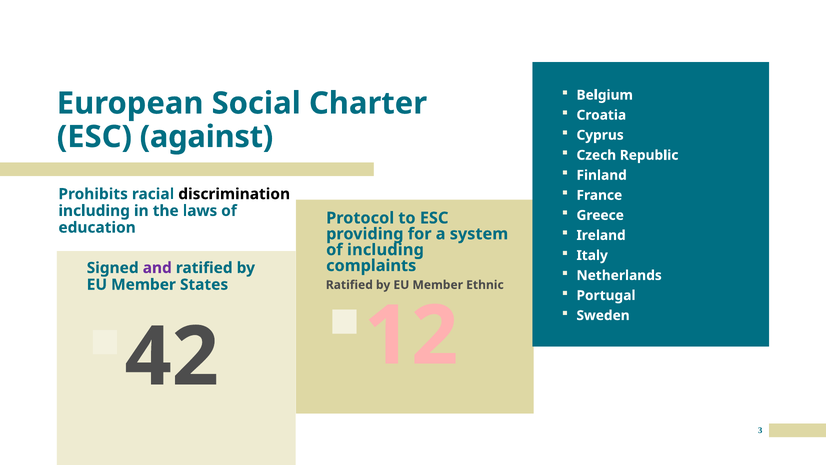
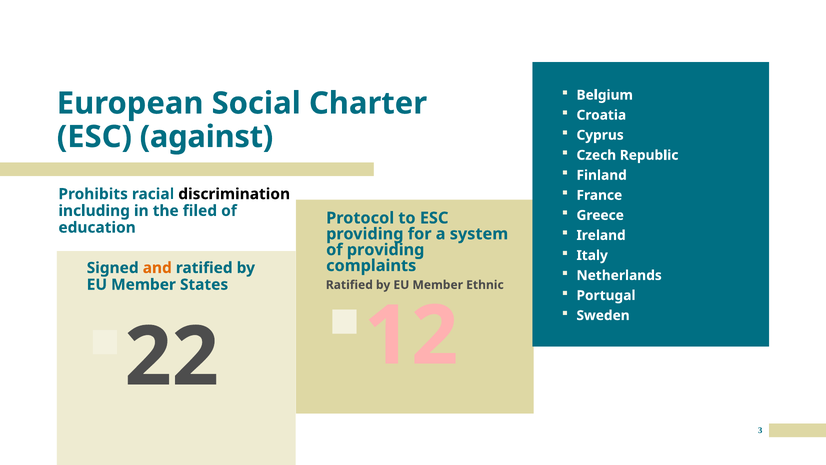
laws: laws -> filed (200, 211)
of including: including -> providing (386, 250)
and colour: purple -> orange (157, 268)
42: 42 -> 22 (172, 357)
